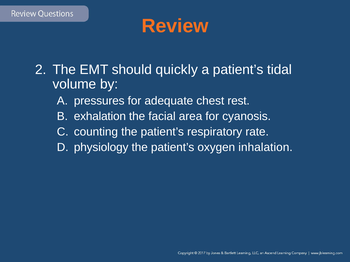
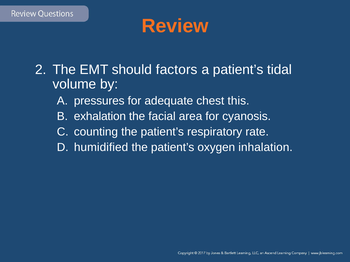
quickly: quickly -> factors (177, 70)
rest: rest -> this (238, 101)
physiology: physiology -> humidified (101, 148)
